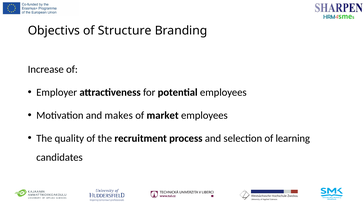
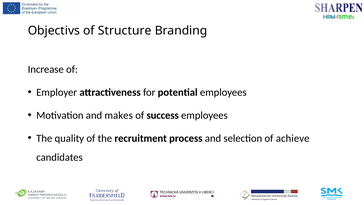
market: market -> success (163, 115)
learning: learning -> achieve (293, 138)
